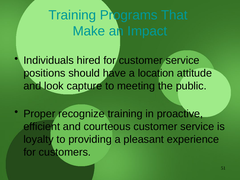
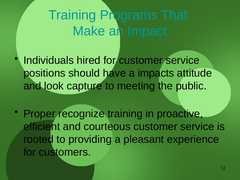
location: location -> impacts (156, 73)
loyalty: loyalty -> rooted (39, 139)
